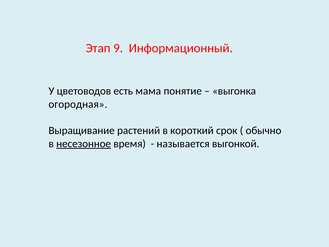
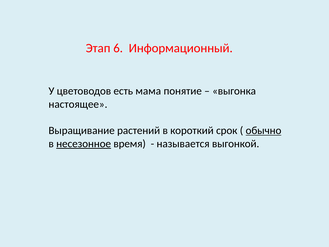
9: 9 -> 6 (118, 48)
огородная: огородная -> настоящее (78, 104)
обычно underline: none -> present (264, 130)
